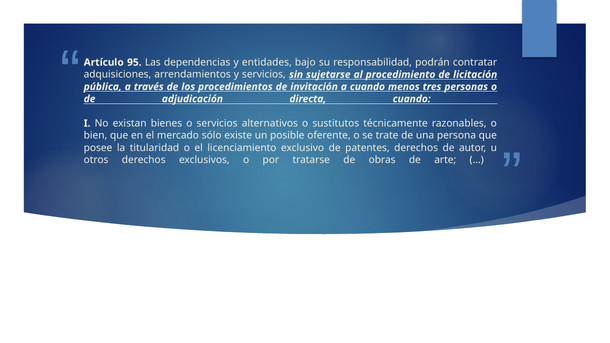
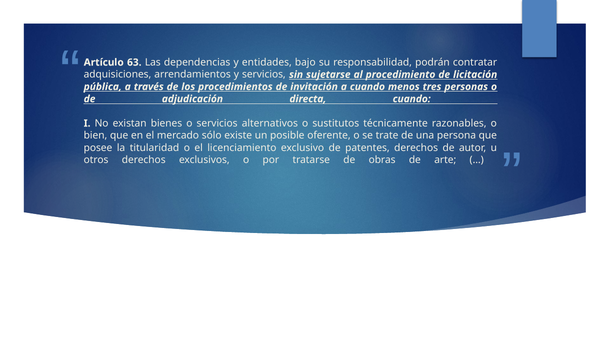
95: 95 -> 63 (134, 62)
